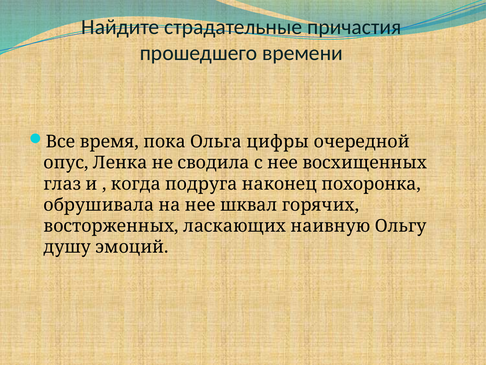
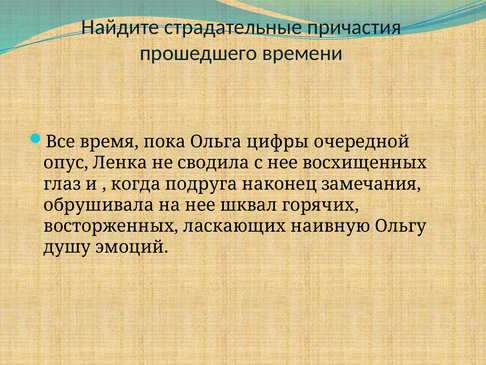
похоронка: похоронка -> замечания (371, 184)
